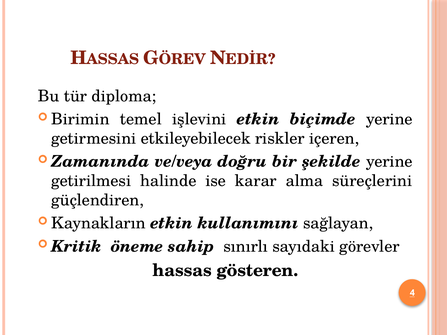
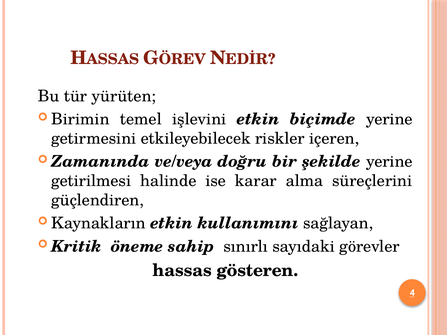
diploma: diploma -> yürüten (124, 96)
